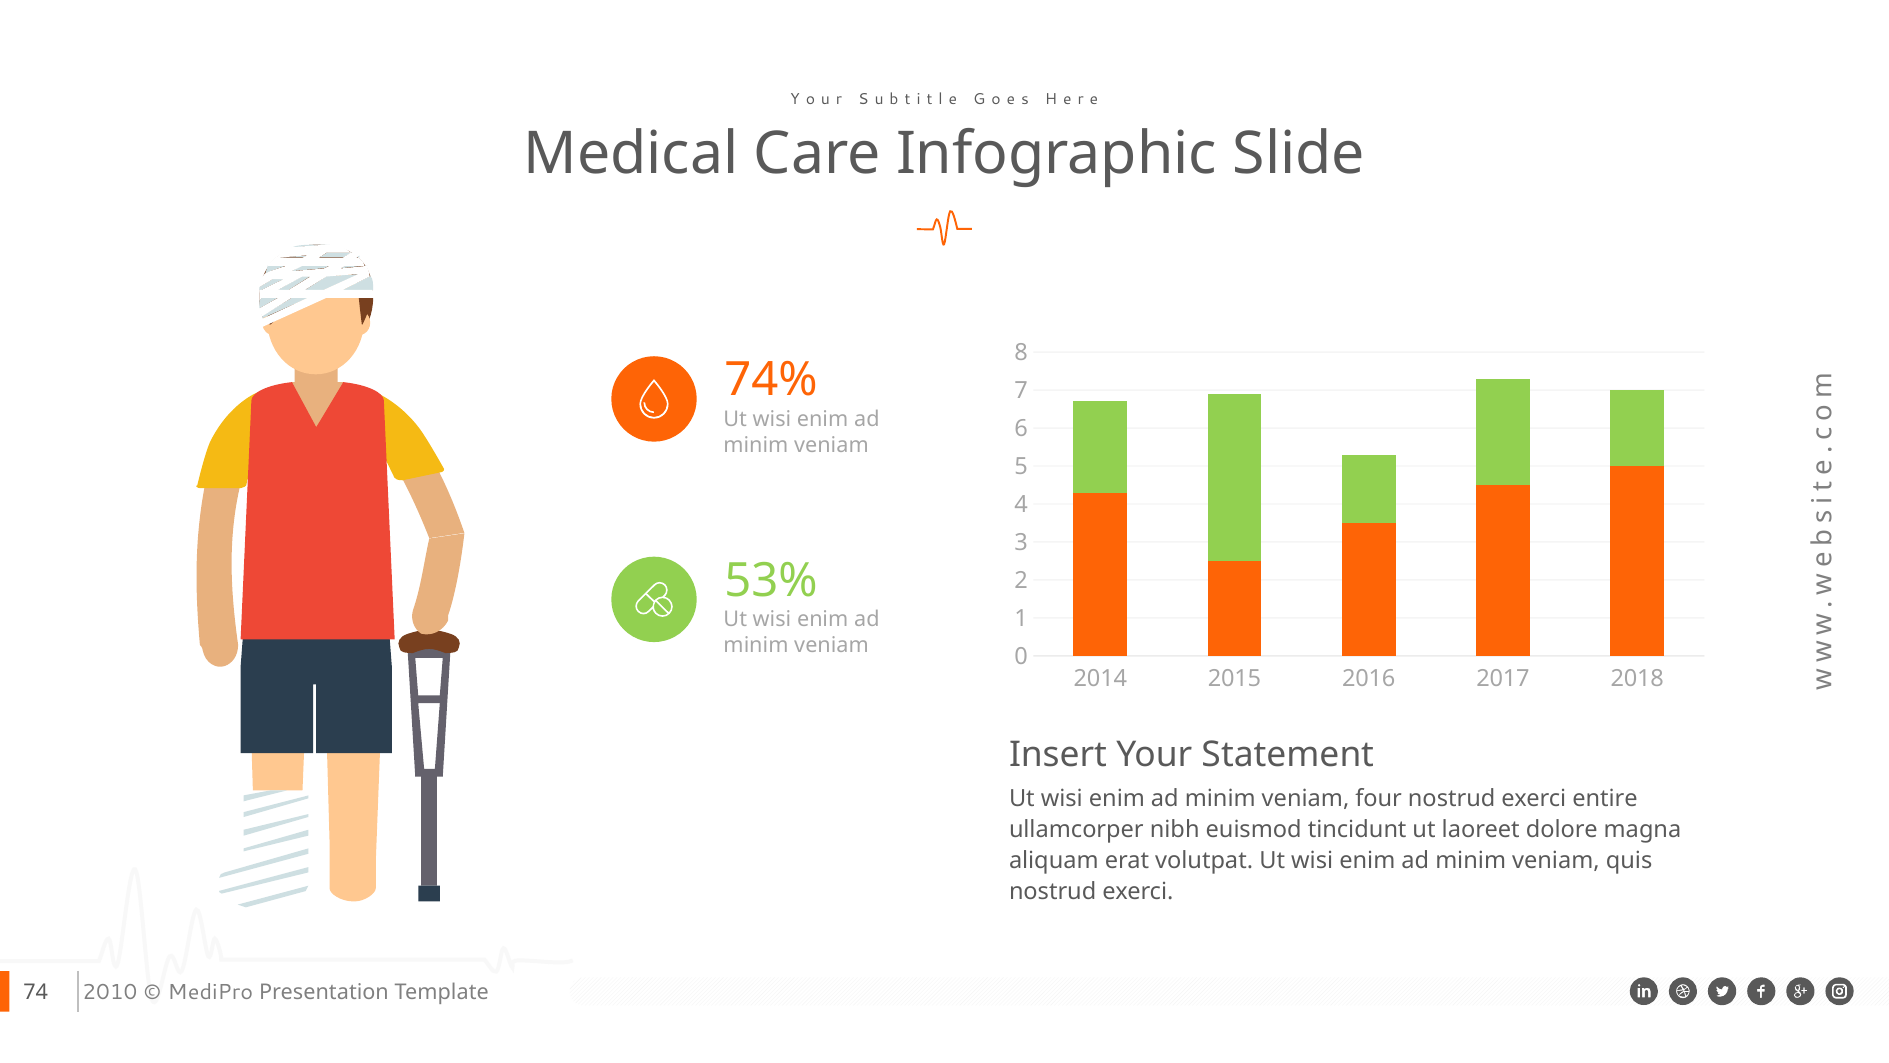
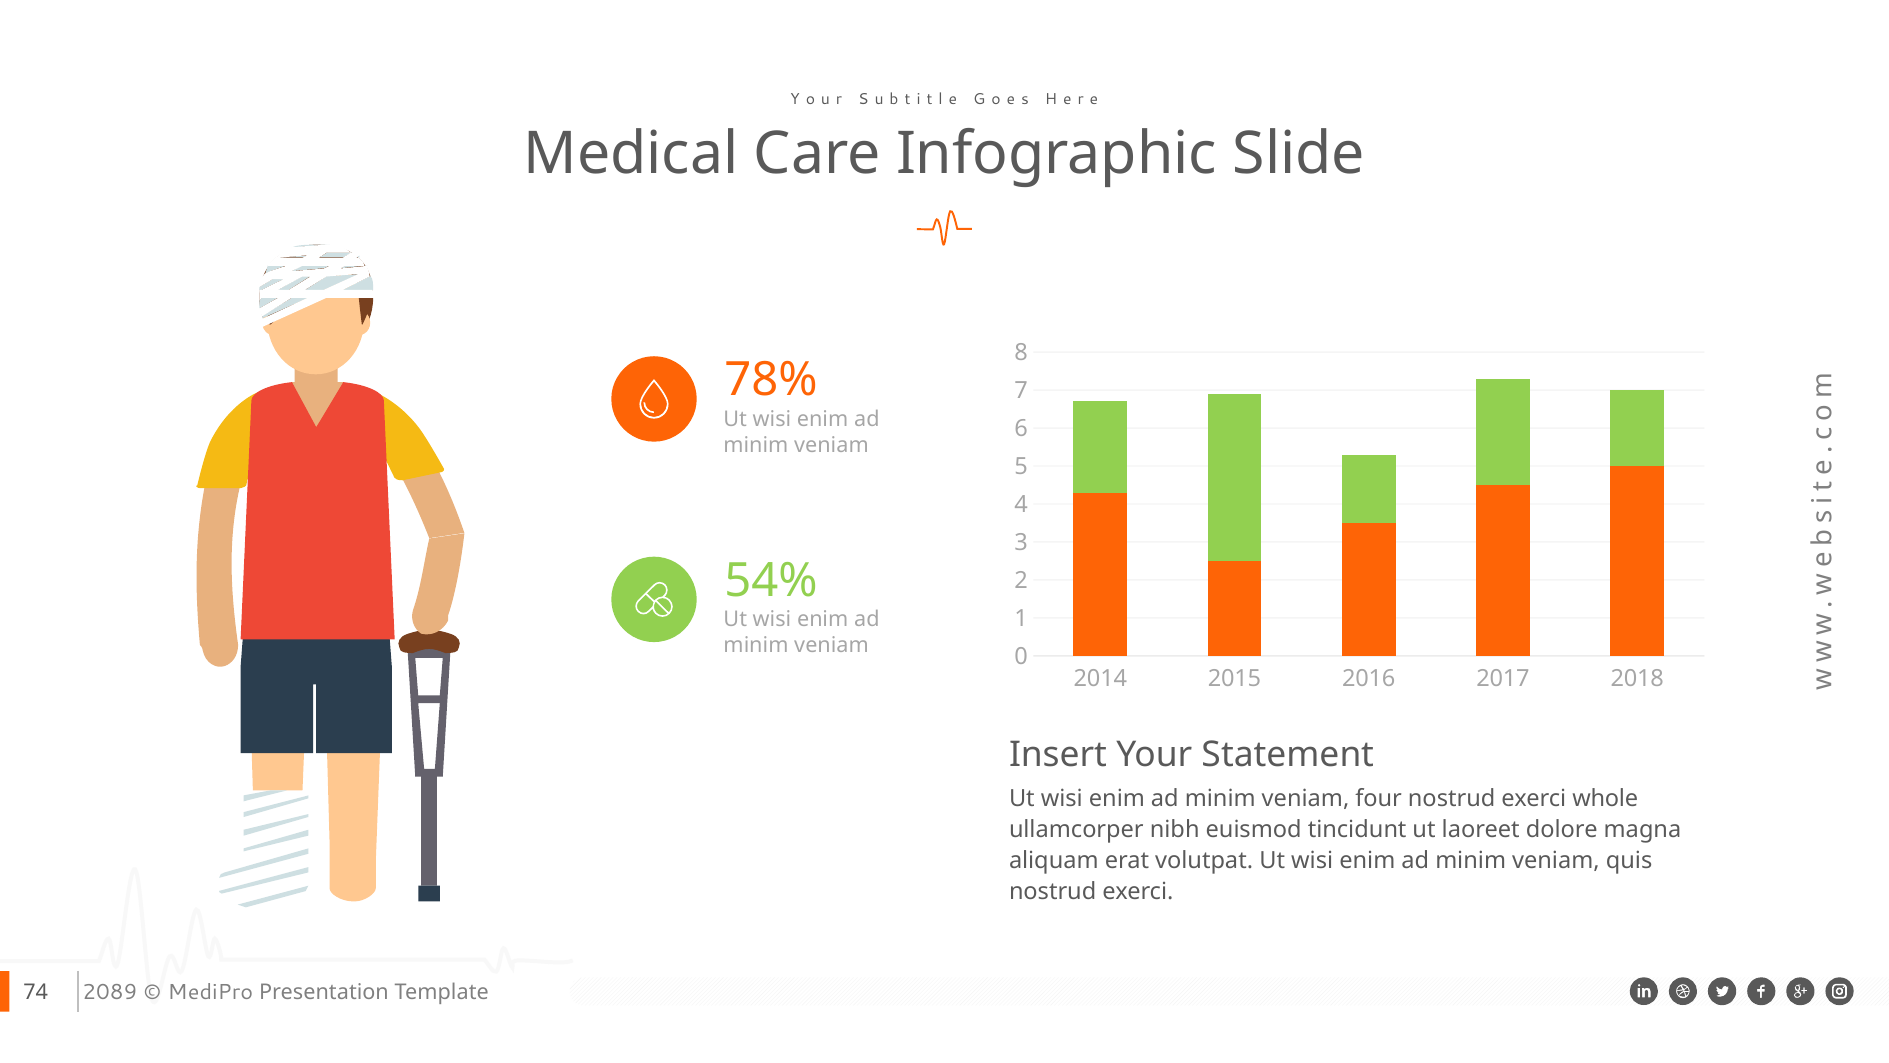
74%: 74% -> 78% (771, 380)
53%: 53% -> 54% (771, 580)
entire: entire -> whole (1605, 798)
2010: 2010 -> 2089 (110, 992)
